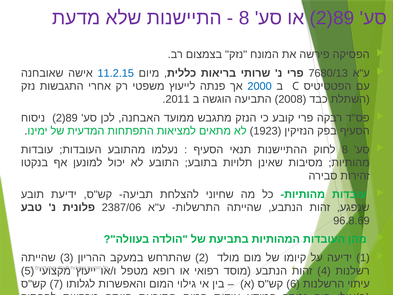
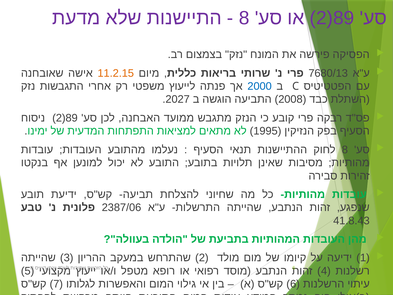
11.2.15 colour: blue -> orange (116, 73)
2011: 2011 -> 2027 (178, 99)
1923: 1923 -> 1995 (266, 131)
96.8.69: 96.8.69 -> 41.8.43 (351, 221)
